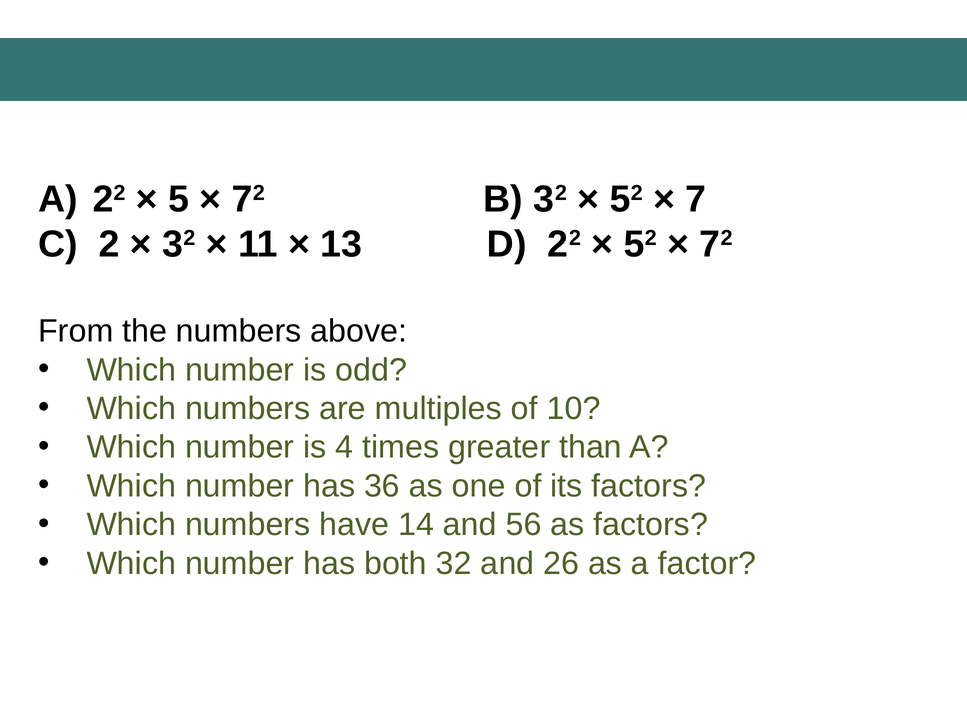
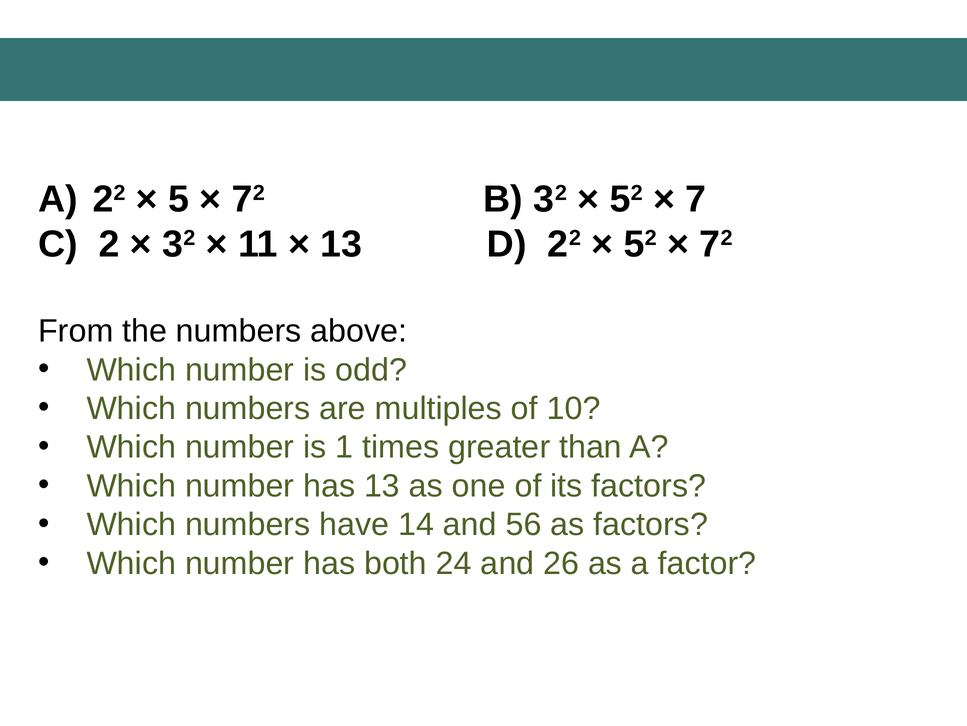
4: 4 -> 1 (344, 447)
has 36: 36 -> 13 (382, 486)
both 32: 32 -> 24 (454, 563)
